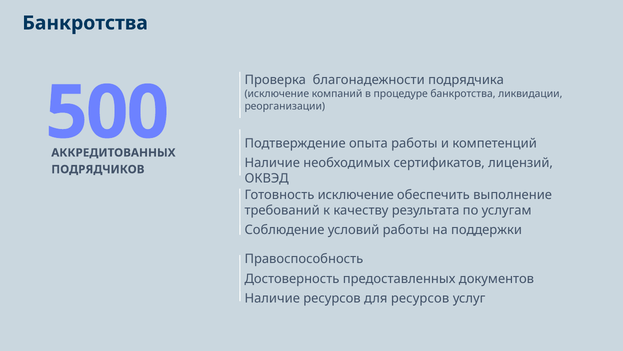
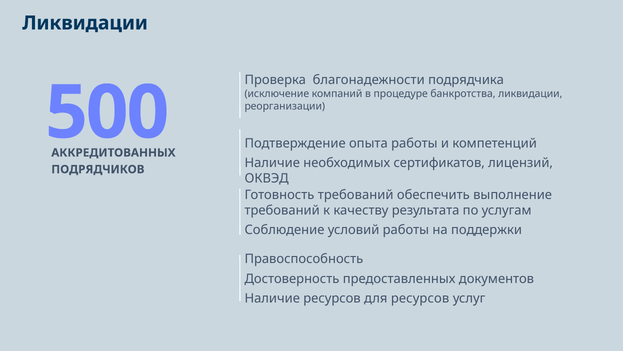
Банкротства: Банкротства -> Ликвидации (85, 23)
Готовность исключение: исключение -> требований (356, 195)
